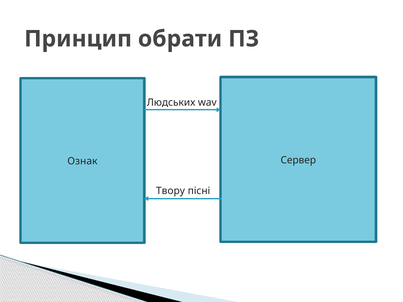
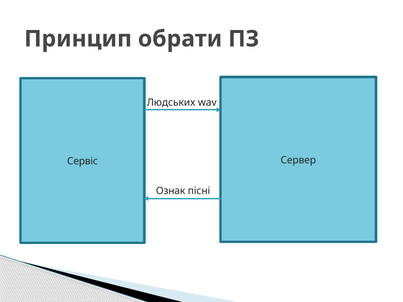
Ознак: Ознак -> Сервіс (83, 161)
Твору: Твору -> Ознак (171, 191)
